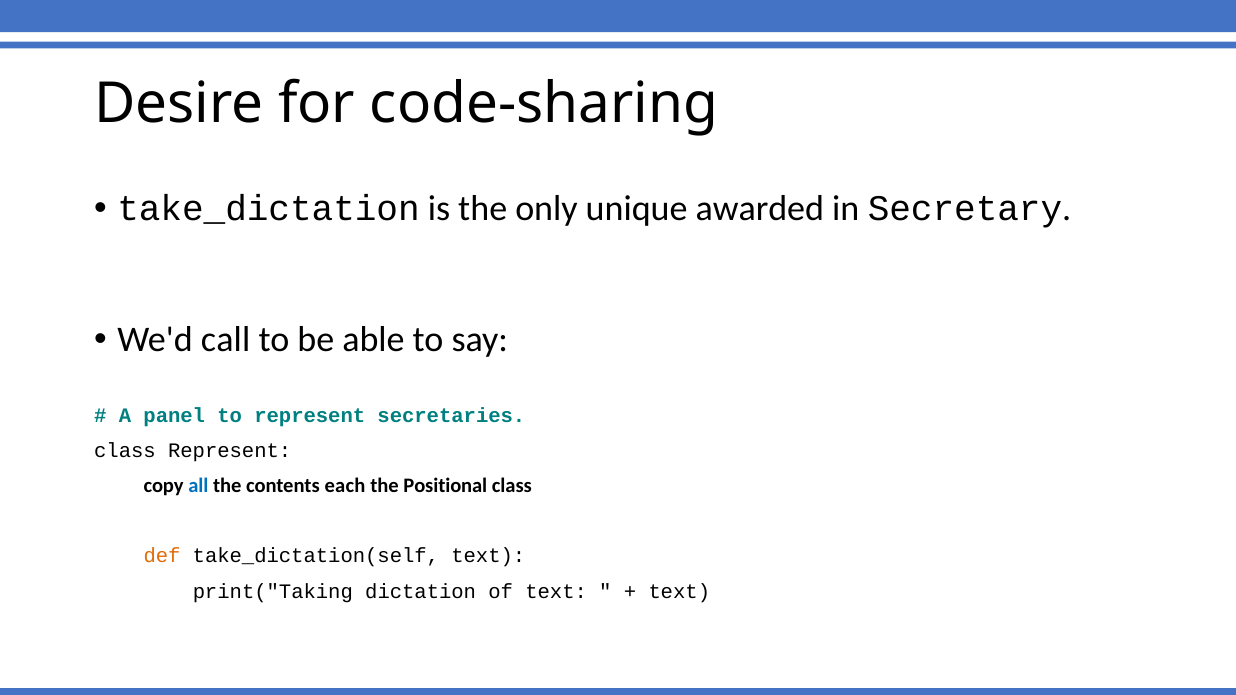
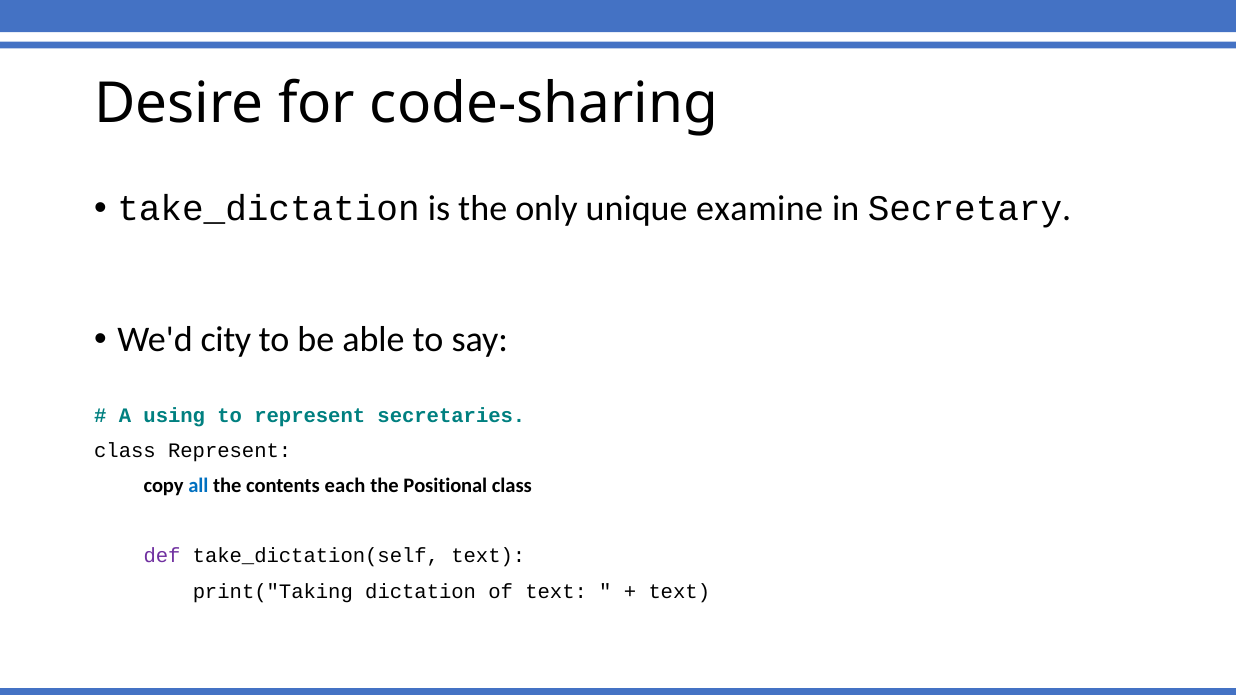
awarded: awarded -> examine (760, 209)
call: call -> city (226, 340)
panel: panel -> using (174, 416)
def colour: orange -> purple (162, 556)
